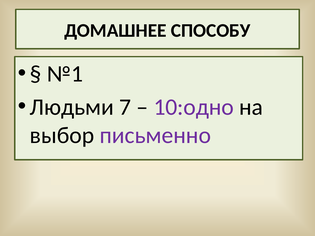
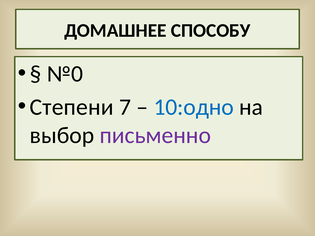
№1: №1 -> №0 (65, 74)
Людьми: Людьми -> Степени (72, 107)
10:одно colour: purple -> blue (194, 107)
